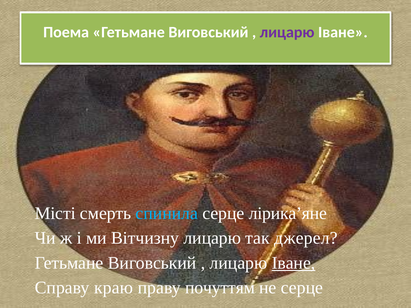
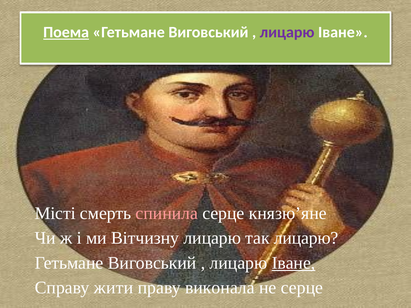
Поема underline: none -> present (66, 32)
спинила colour: light blue -> pink (167, 213)
лірика’яне: лірика’яне -> князю’яне (288, 213)
так джерел: джерел -> лицарю (306, 238)
краю: краю -> жити (114, 288)
почуттям: почуттям -> виконала (220, 288)
